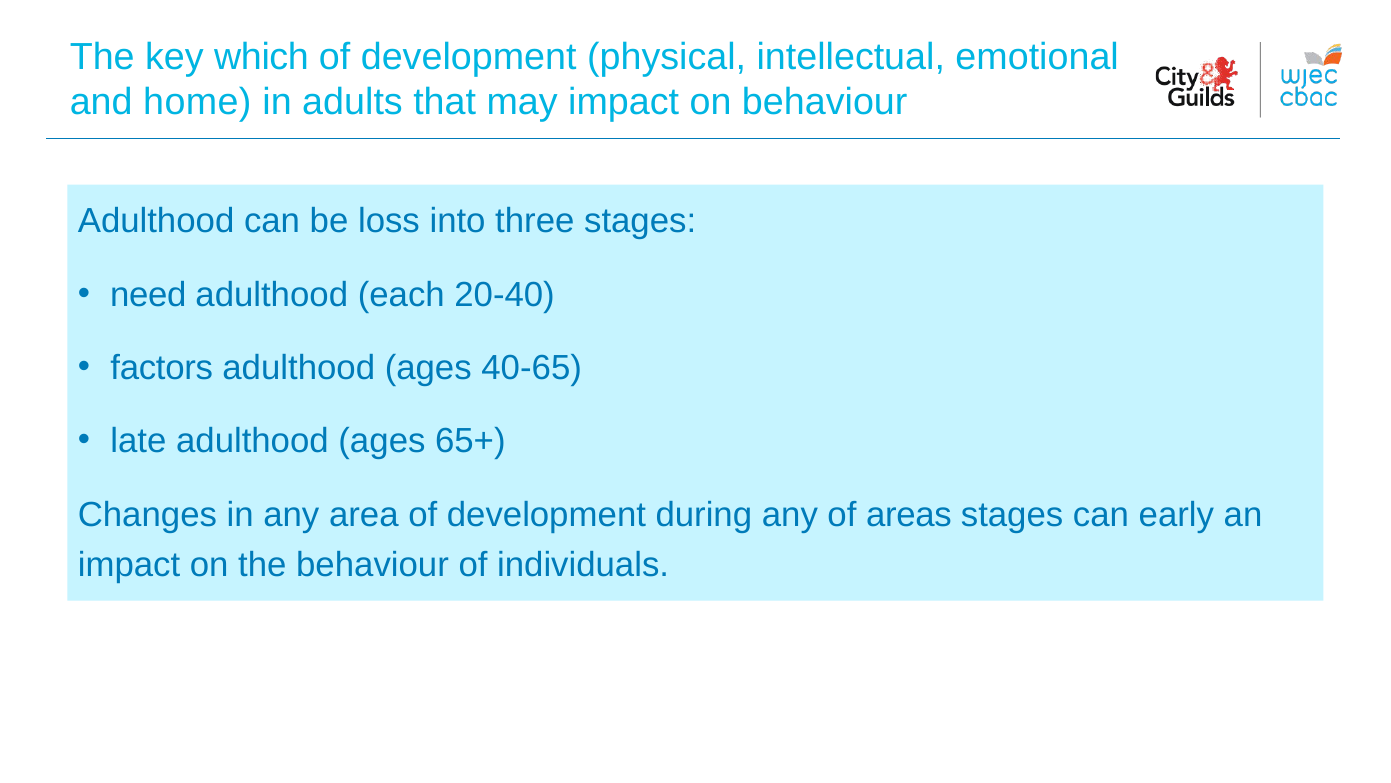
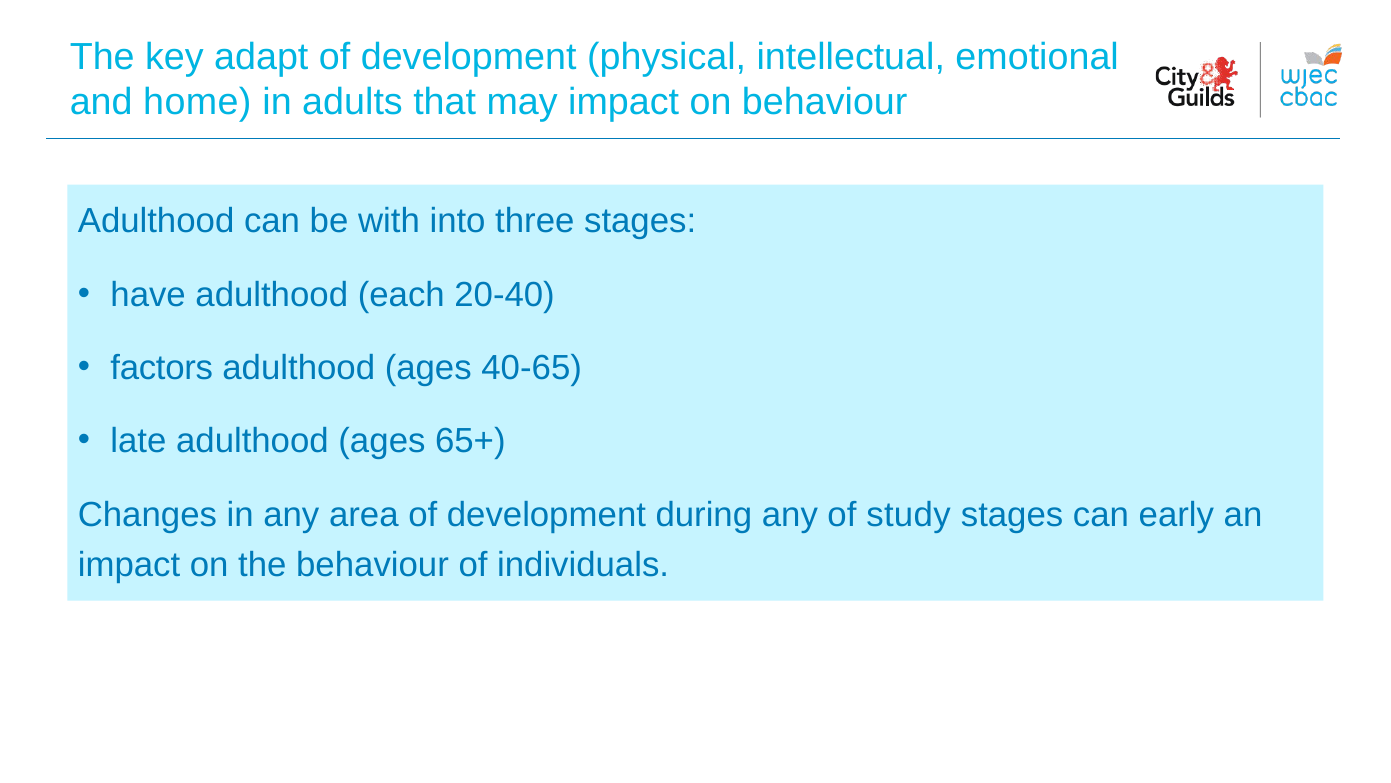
which: which -> adapt (261, 57)
loss: loss -> with (389, 221)
need: need -> have (148, 295)
areas: areas -> study (909, 514)
